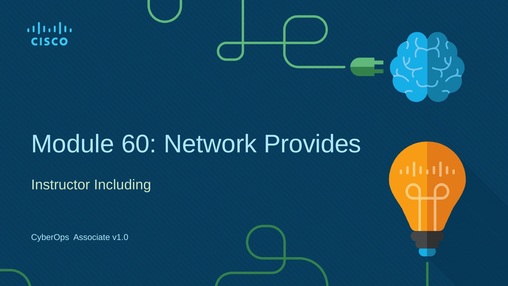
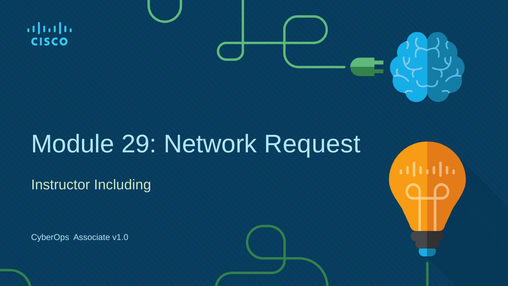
60: 60 -> 29 (139, 144)
Provides: Provides -> Request (312, 144)
